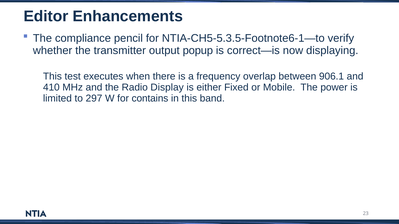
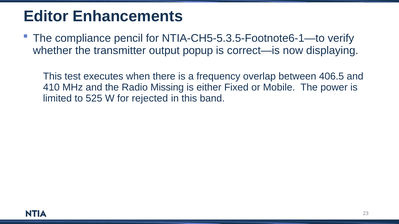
906.1: 906.1 -> 406.5 (332, 76)
Display: Display -> Missing (167, 88)
297: 297 -> 525 (94, 99)
contains: contains -> rejected (150, 99)
